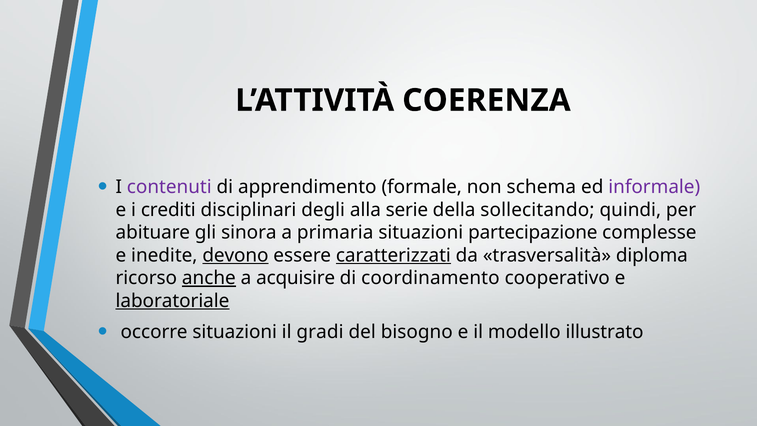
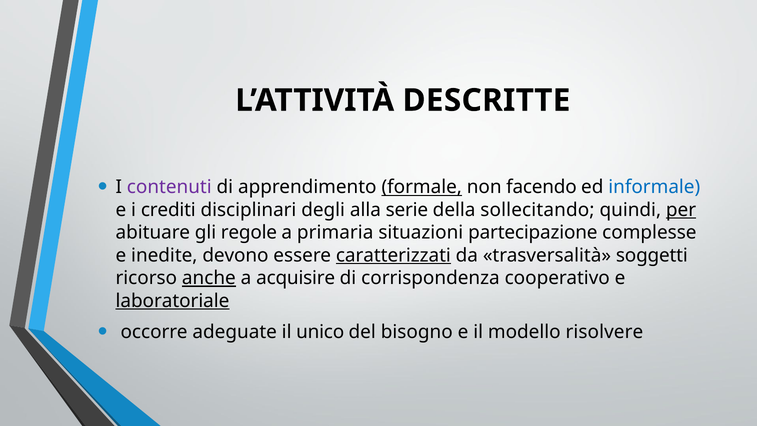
COERENZA: COERENZA -> DESCRITTE (486, 100)
formale underline: none -> present (422, 187)
schema: schema -> facendo (541, 187)
informale colour: purple -> blue (654, 187)
per underline: none -> present (681, 210)
sinora: sinora -> regole (249, 233)
devono underline: present -> none (235, 255)
diploma: diploma -> soggetti (652, 255)
coordinamento: coordinamento -> corrispondenza (430, 278)
occorre situazioni: situazioni -> adeguate (235, 332)
gradi: gradi -> unico (320, 332)
illustrato: illustrato -> risolvere (604, 332)
